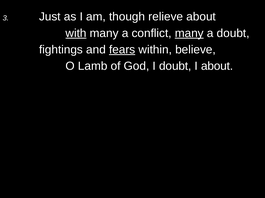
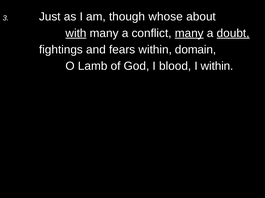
relieve: relieve -> whose (166, 17)
doubt underline: none -> present (233, 33)
fears underline: present -> none (122, 50)
believe: believe -> domain (196, 50)
I doubt: doubt -> blood (175, 66)
I about: about -> within (217, 66)
